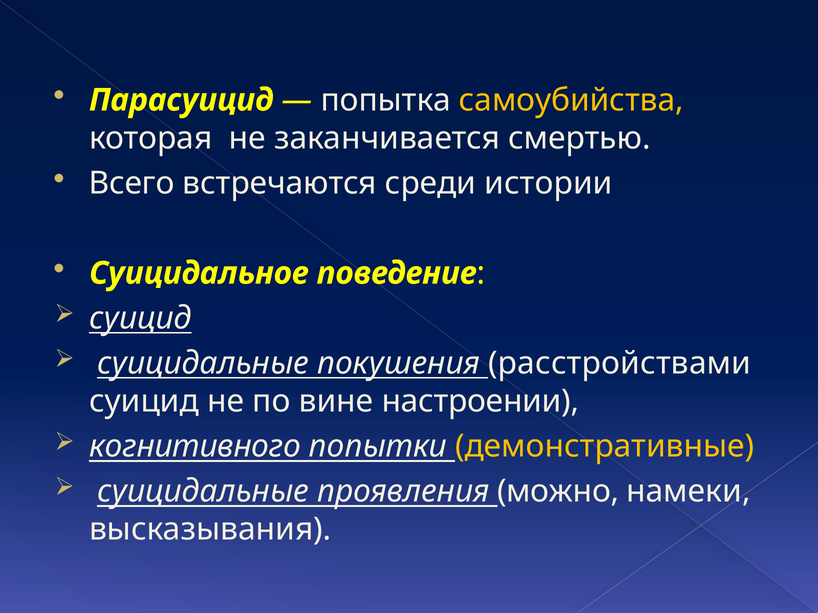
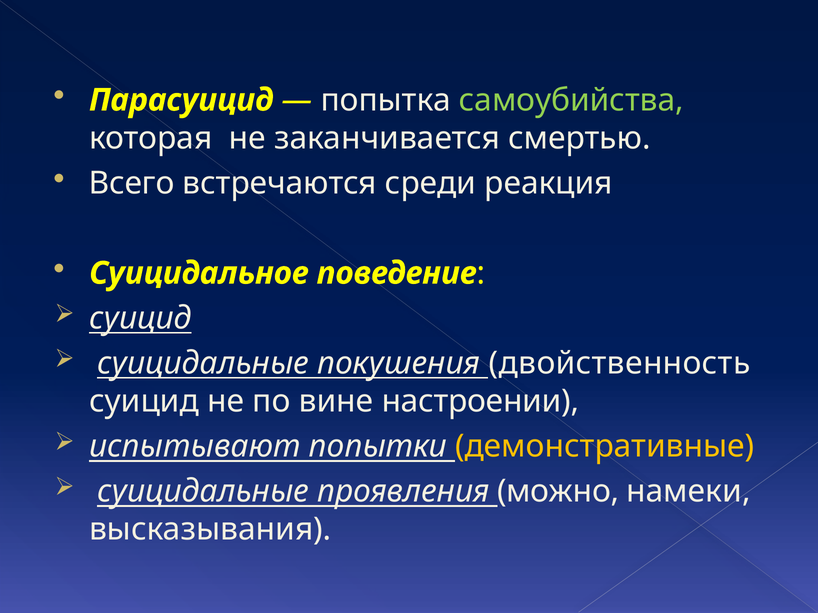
самоубийства colour: yellow -> light green (571, 100)
истории: истории -> реакция (549, 183)
расстройствами: расстройствами -> двойственность (620, 363)
когнитивного: когнитивного -> испытывают (195, 447)
